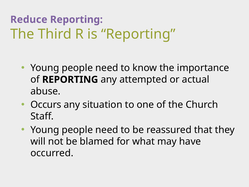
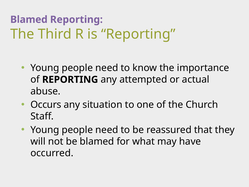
Reduce: Reduce -> Blamed (29, 20)
